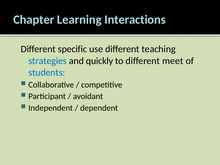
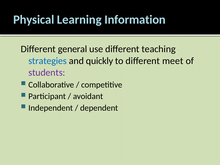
Chapter: Chapter -> Physical (34, 20)
Interactions: Interactions -> Information (135, 20)
specific: specific -> general (73, 49)
students colour: blue -> purple (47, 73)
